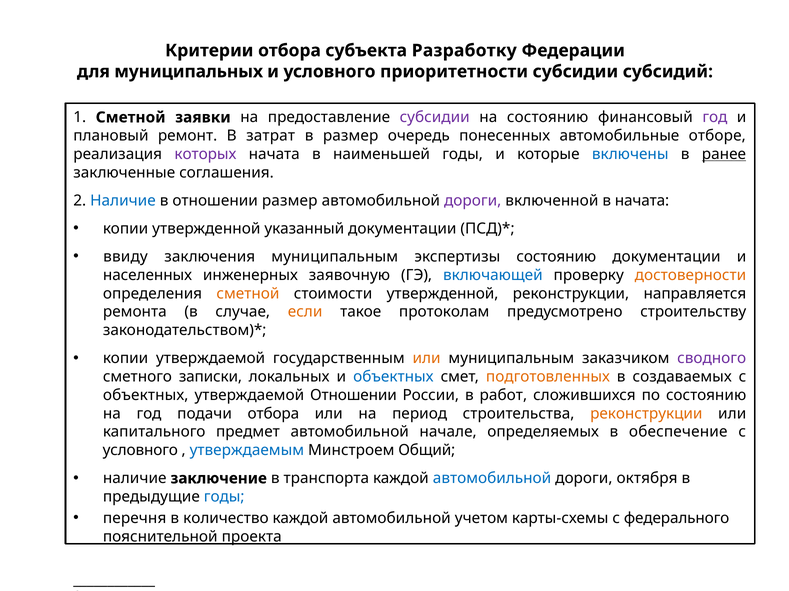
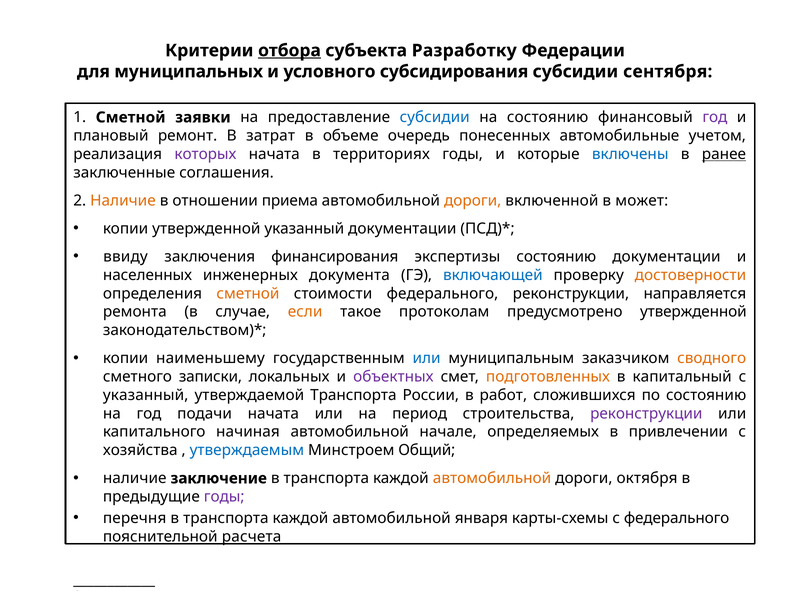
отбора underline: none -> present (289, 51)
приоритетности: приоритетности -> субсидирования (454, 72)
субсидии субсидий: субсидий -> сентября (668, 72)
субсидии colour: purple -> blue (435, 117)
в размер: размер -> объеме (351, 136)
отборе: отборе -> учетом (717, 136)
наименьшей: наименьшей -> территориях (381, 154)
Наличие colour: blue -> orange (123, 201)
отношении размер: размер -> приема (290, 201)
дороги colour: purple -> orange (473, 201)
в начата: начата -> может (642, 201)
заключения муниципальным: муниципальным -> финансирования (335, 257)
заявочную: заявочную -> документа (349, 275)
стоимости утвержденной: утвержденной -> федерального (443, 294)
предусмотрено строительству: строительству -> утвержденной (693, 312)
копии утверждаемой: утверждаемой -> наименьшему (210, 359)
или colour: orange -> blue (427, 359)
сводного colour: purple -> orange (712, 359)
объектных colour: blue -> purple (393, 377)
создаваемых: создаваемых -> капитальный (682, 377)
объектных: объектных -> указанный (146, 396)
утверждаемой Отношении: Отношении -> Транспорта (353, 396)
подачи отбора: отбора -> начата (273, 414)
реконструкции colour: orange -> purple (646, 414)
предмет: предмет -> начиная (248, 432)
обеспечение: обеспечение -> привлечении (678, 432)
условного: условного -> хозяйства (140, 451)
автомобильной colour: blue -> orange (492, 479)
годы colour: blue -> purple (224, 497)
количество: количество -> транспорта (226, 519)
учетом: учетом -> января (481, 519)
проекта: проекта -> расчета (252, 537)
